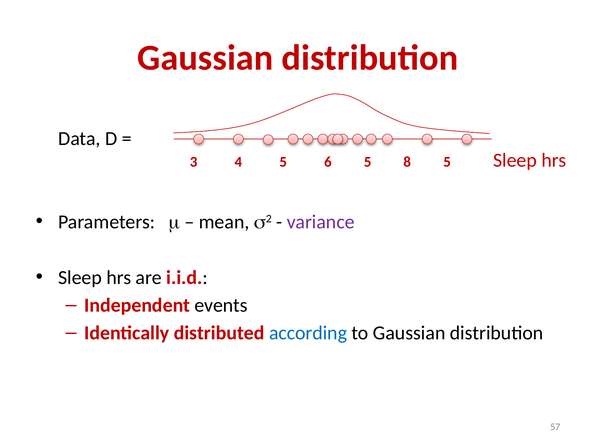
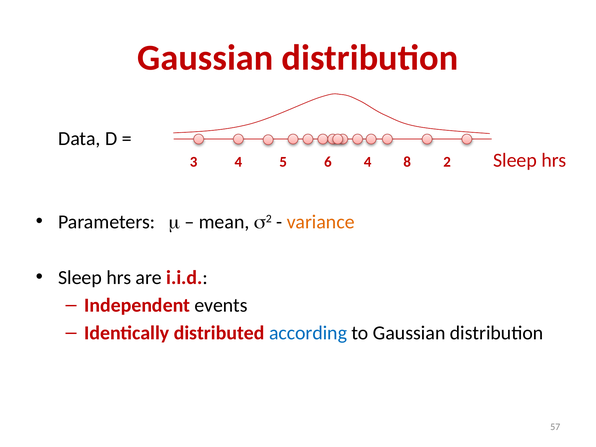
3 5: 5 -> 4 (368, 162)
8 5: 5 -> 2 (447, 162)
variance colour: purple -> orange (321, 222)
